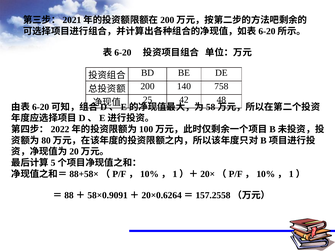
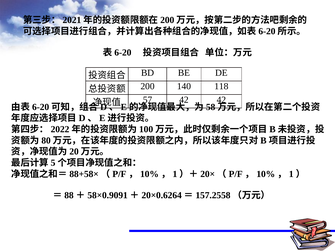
758: 758 -> 118 (221, 86)
25: 25 -> 57 (148, 100)
42 48: 48 -> 42 (221, 100)
